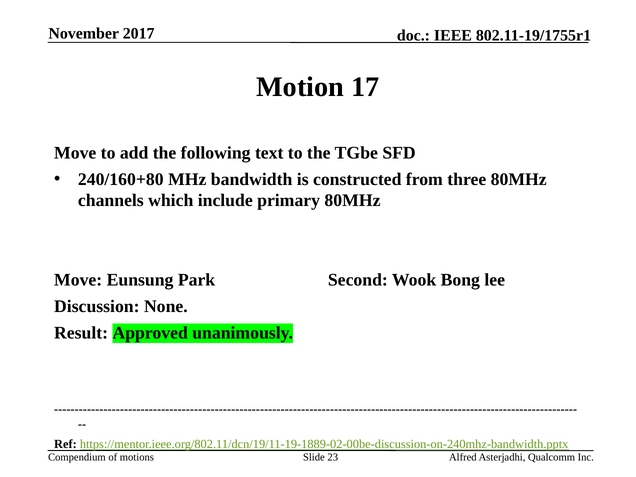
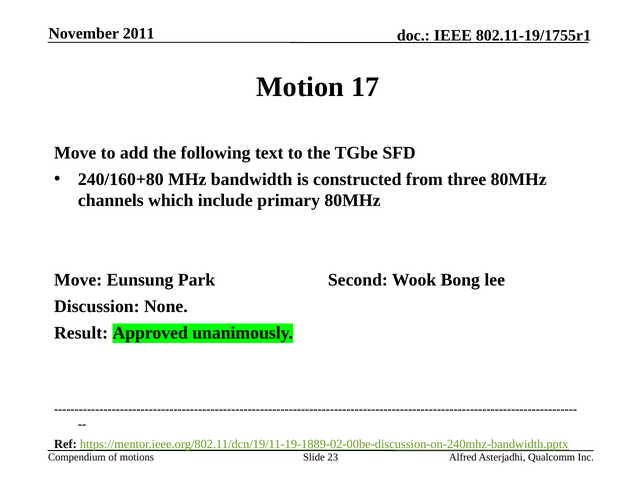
2017: 2017 -> 2011 (139, 34)
